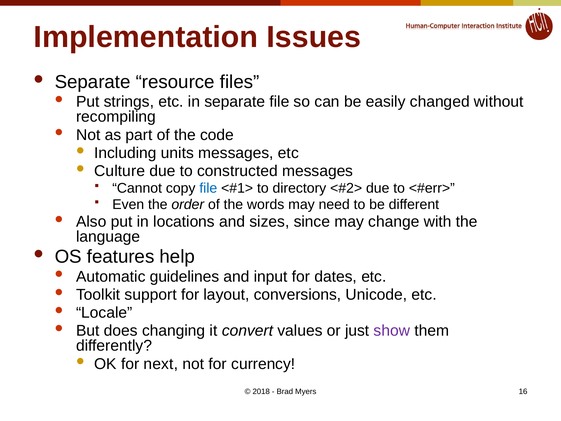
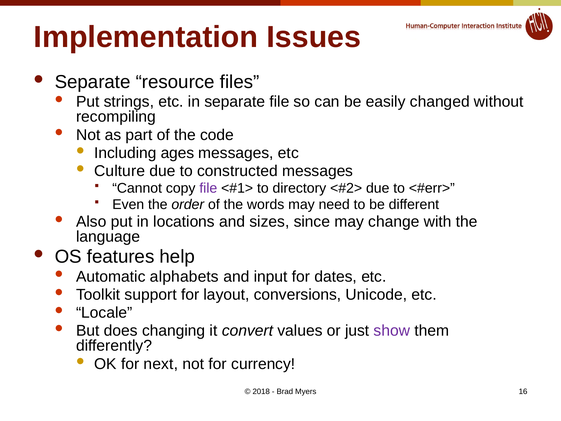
units: units -> ages (177, 153)
file colour: blue -> purple (208, 188)
guidelines: guidelines -> alphabets (184, 276)
